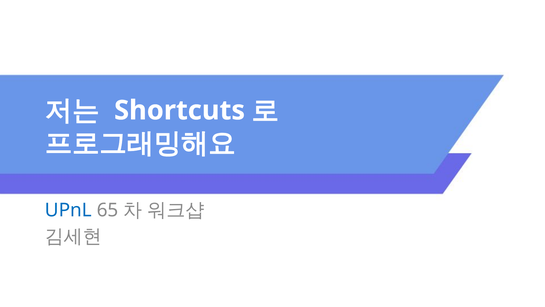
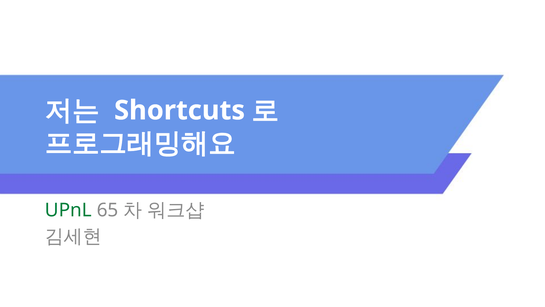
UPnL colour: blue -> green (68, 210)
